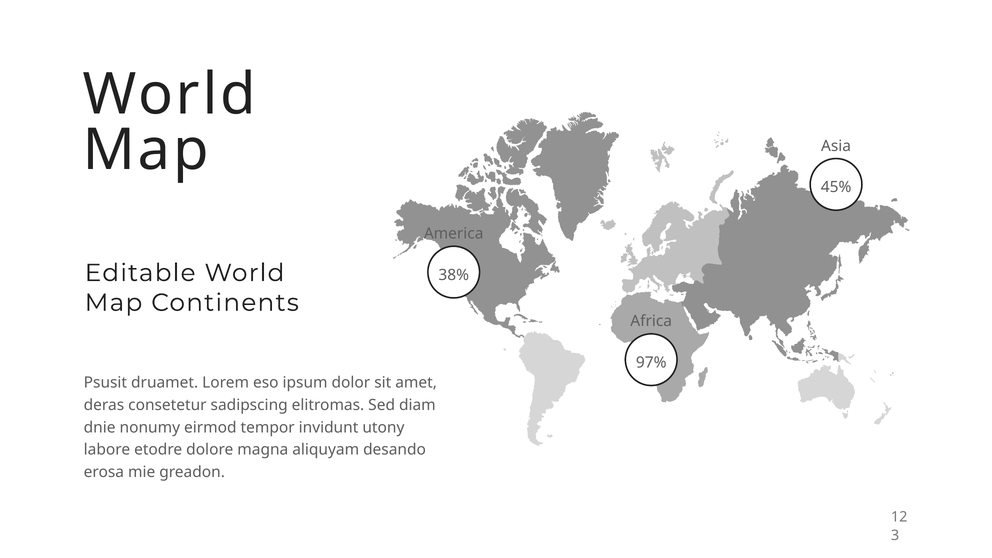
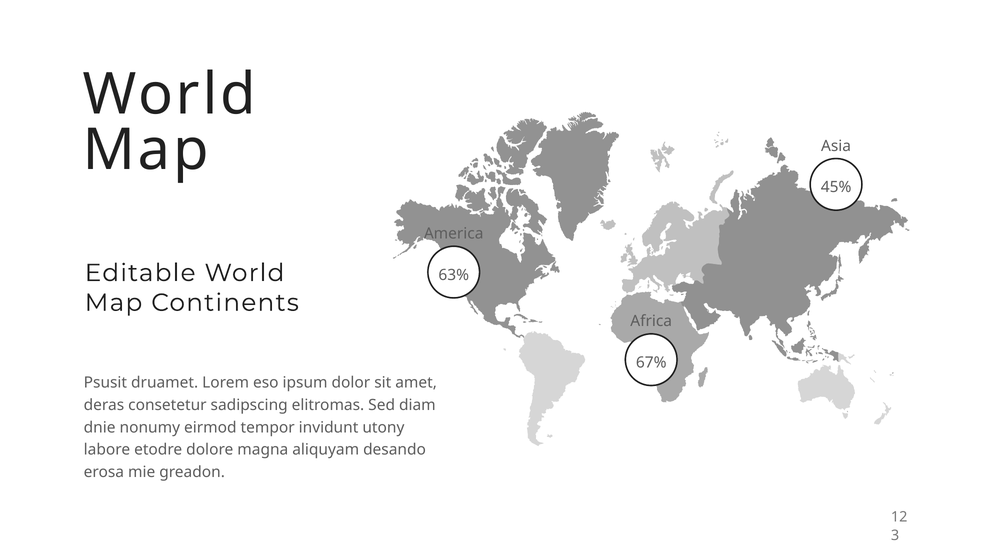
38%: 38% -> 63% (454, 275)
97%: 97% -> 67% (651, 363)
